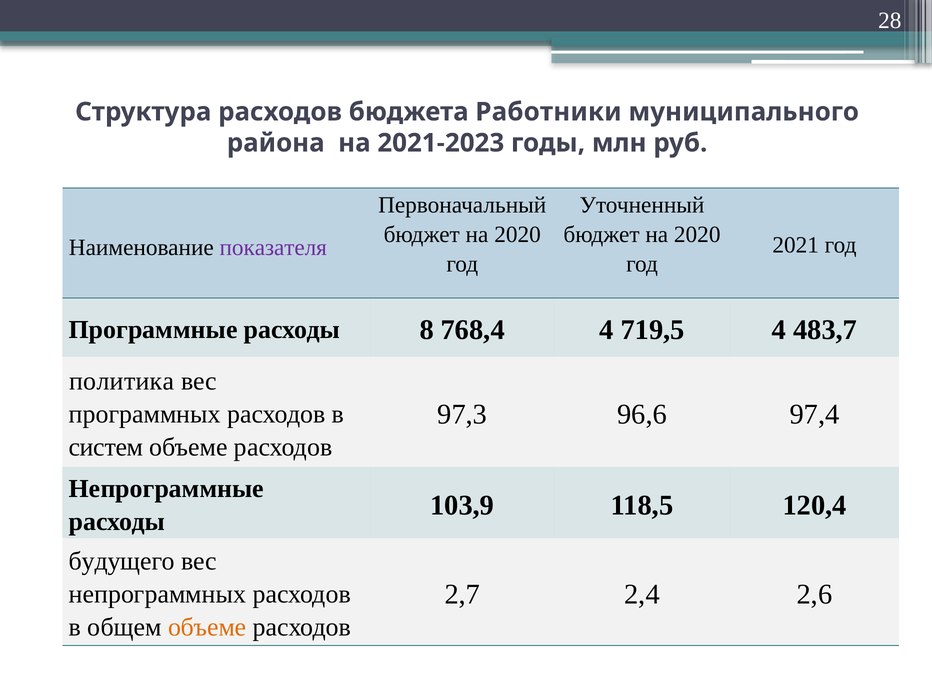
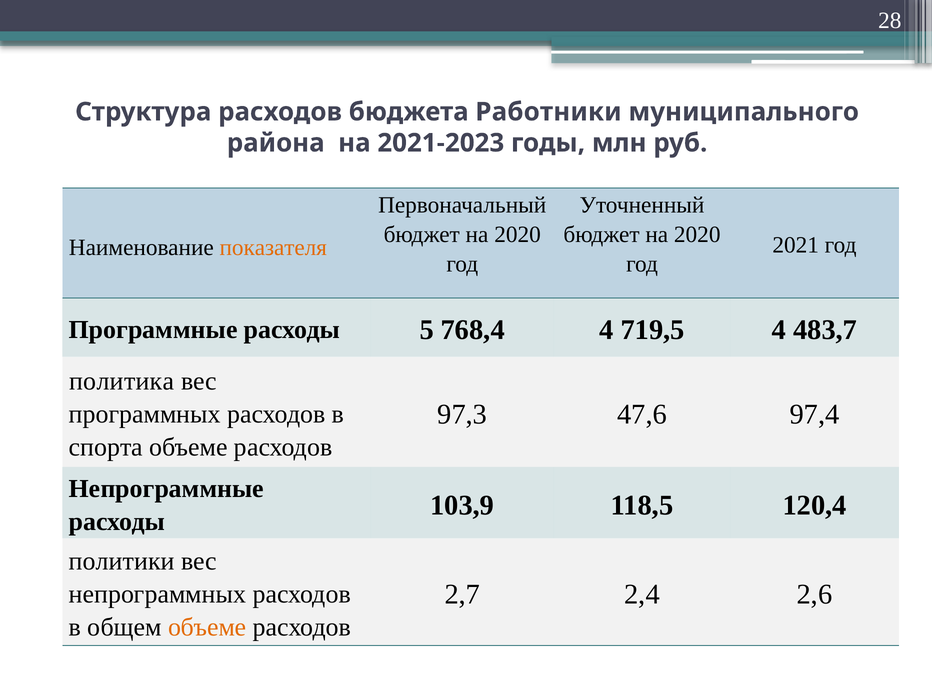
показателя colour: purple -> orange (273, 248)
8: 8 -> 5 (427, 330)
96,6: 96,6 -> 47,6 (642, 414)
систем: систем -> спорта (106, 447)
будущего: будущего -> политики (122, 561)
